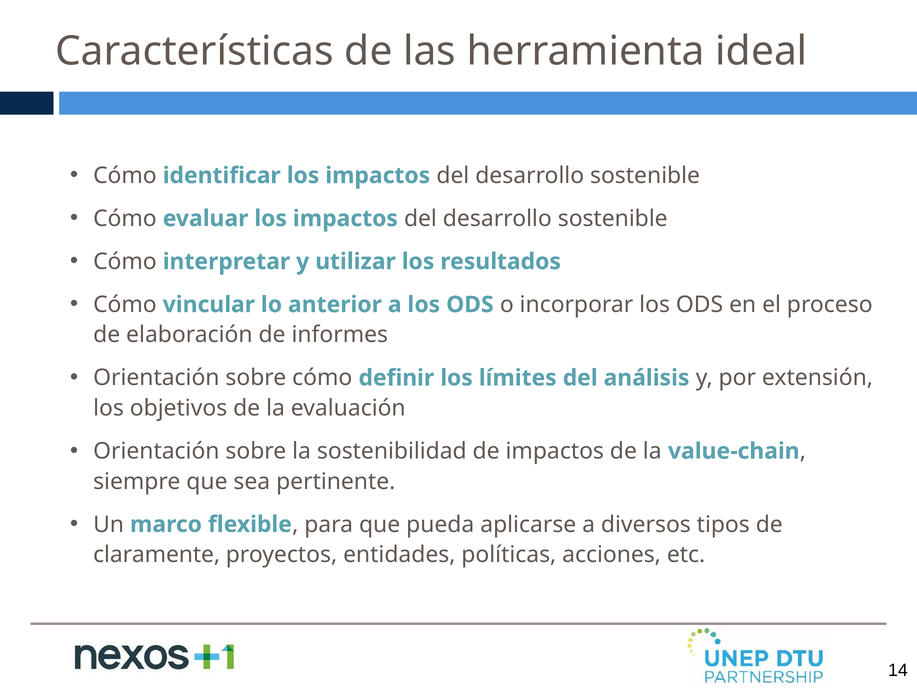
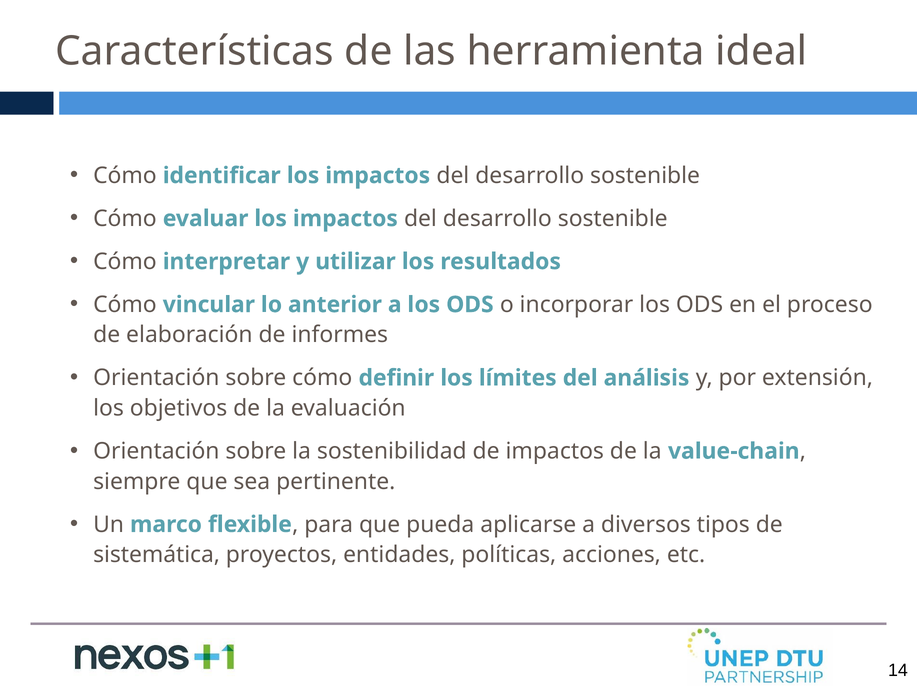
claramente: claramente -> sistemática (157, 555)
